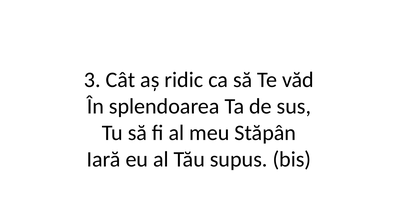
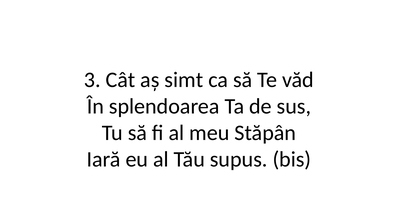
ridic: ridic -> simt (184, 80)
